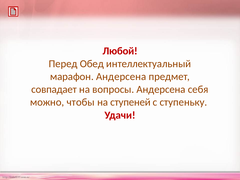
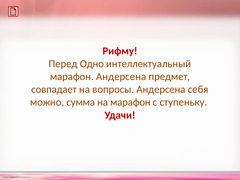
Любой: Любой -> Рифму (120, 51)
Обед: Обед -> Одно (92, 64)
чтобы: чтобы -> сумма (81, 102)
на ступеней: ступеней -> марафон (130, 102)
